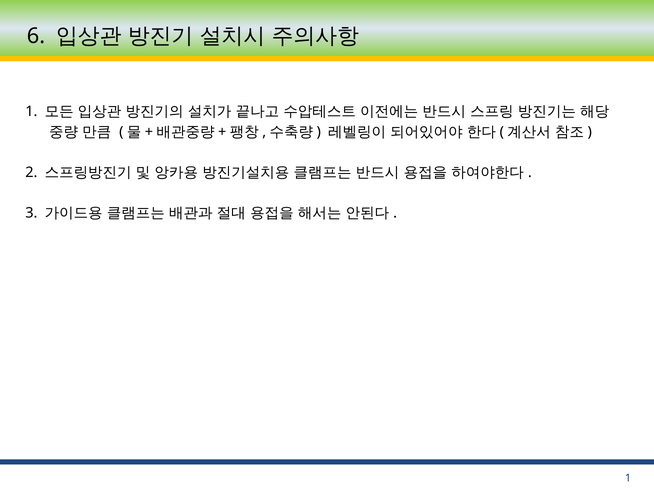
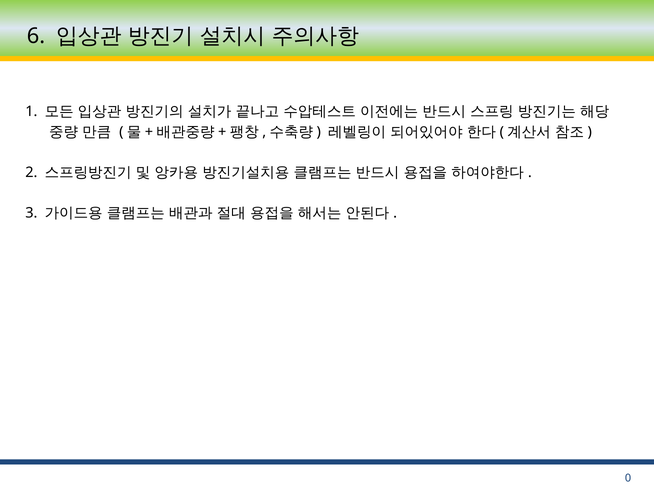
1: 1 -> 0 (628, 478)
